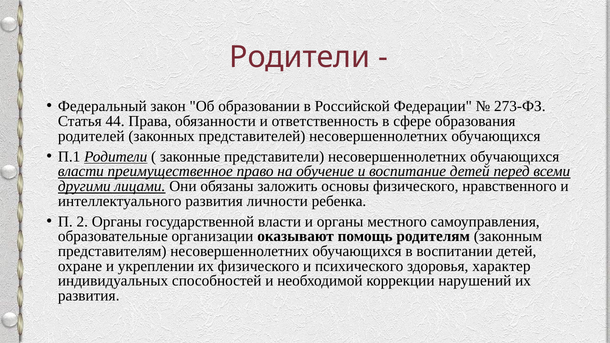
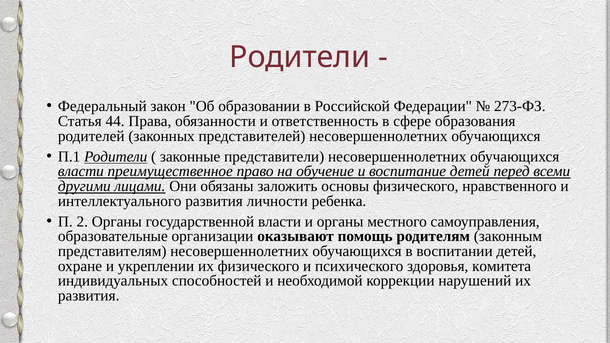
характер: характер -> комитета (502, 266)
